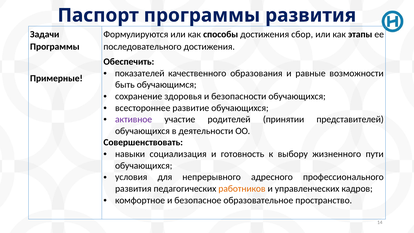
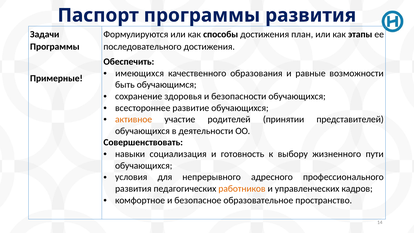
сбор: сбор -> план (302, 34)
показателей: показателей -> имеющихся (140, 73)
активное colour: purple -> orange (134, 119)
